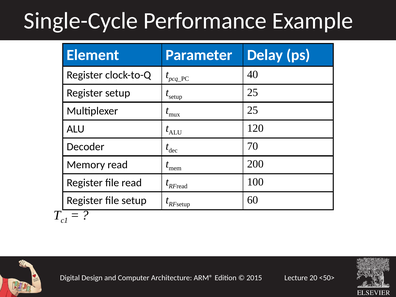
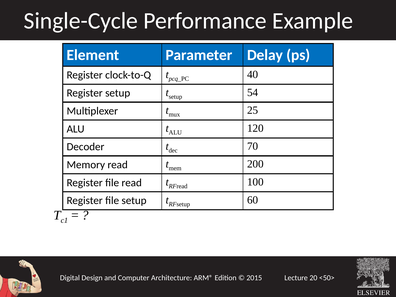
setup 25: 25 -> 54 (253, 92)
